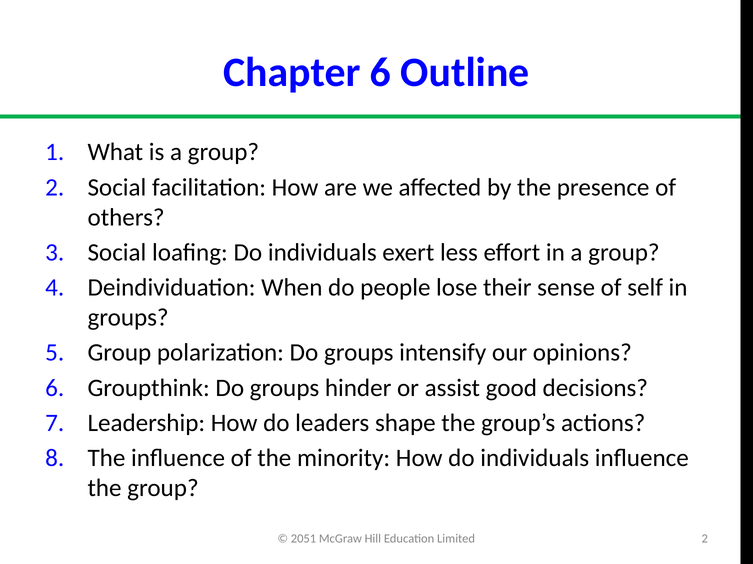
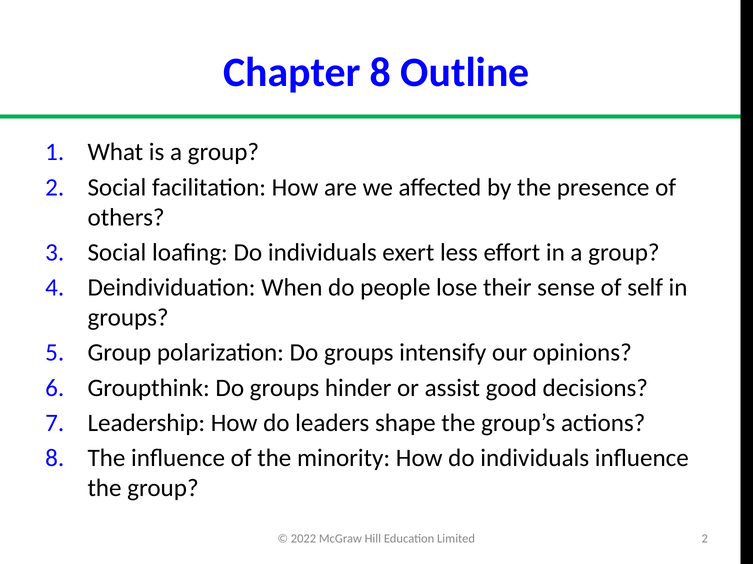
Chapter 6: 6 -> 8 (380, 73)
2051: 2051 -> 2022 (303, 539)
